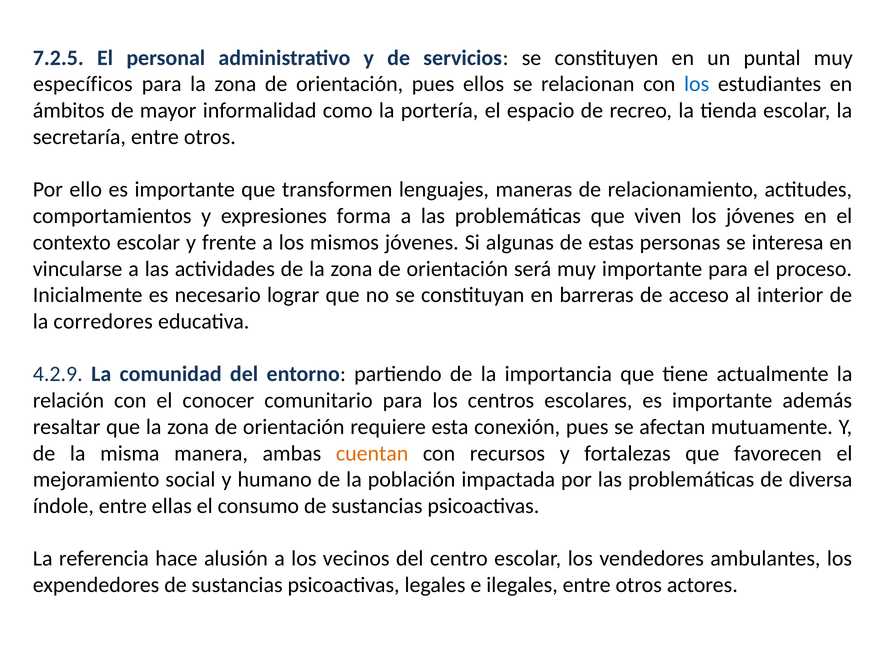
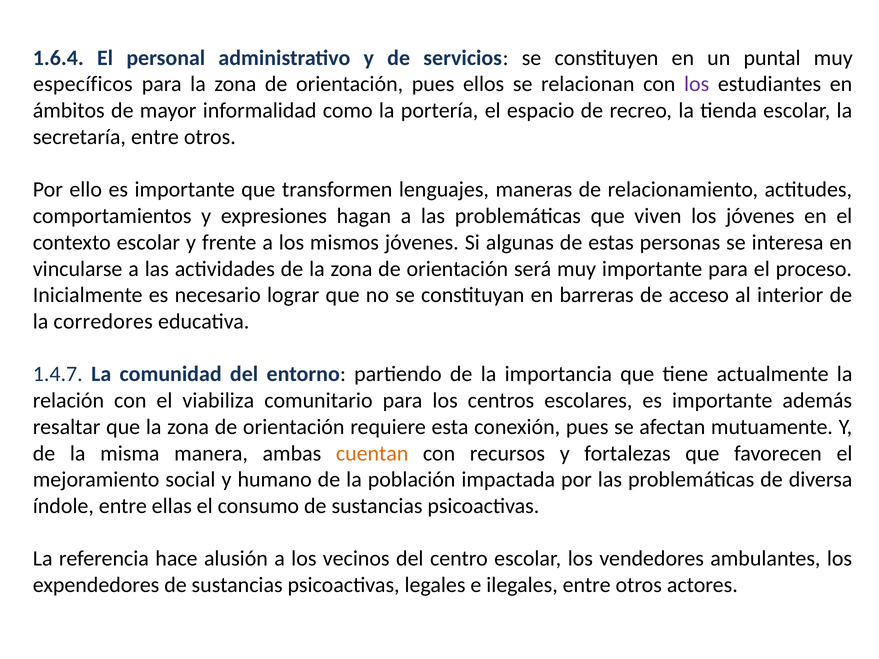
7.2.5: 7.2.5 -> 1.6.4 (58, 58)
los colour: blue -> purple (697, 84)
forma: forma -> hagan (364, 216)
4.2.9: 4.2.9 -> 1.4.7 (58, 374)
conocer: conocer -> viabiliza (218, 401)
